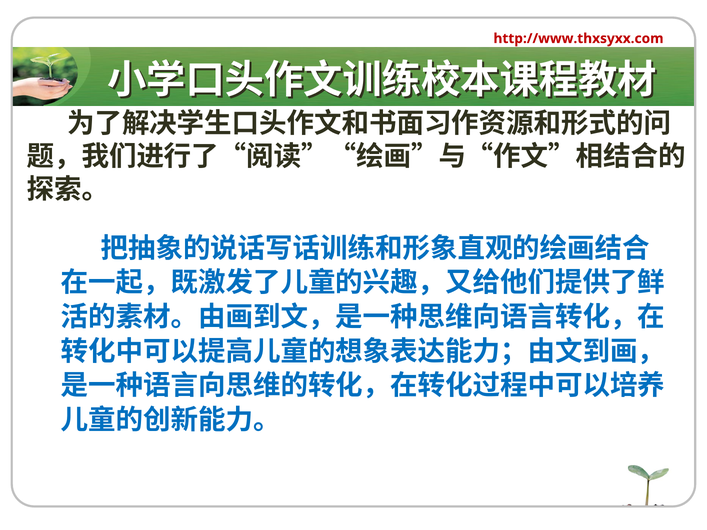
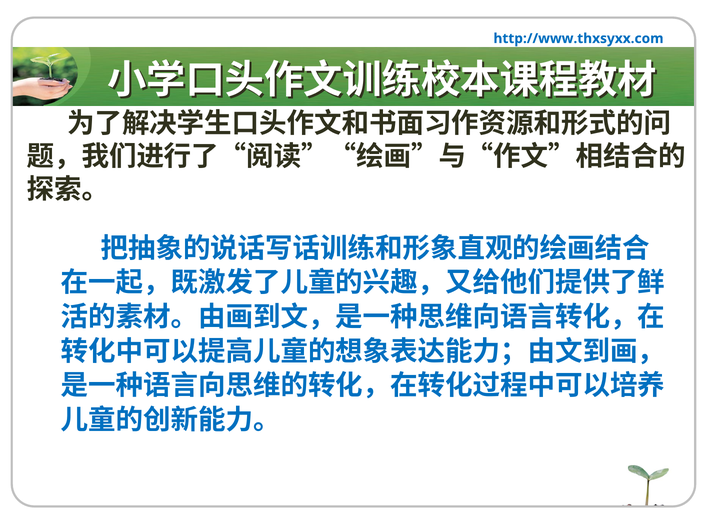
http://www.thxsyxx.com colour: red -> blue (578, 39)
